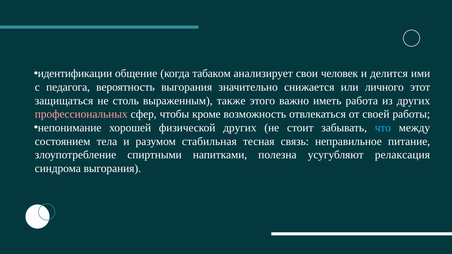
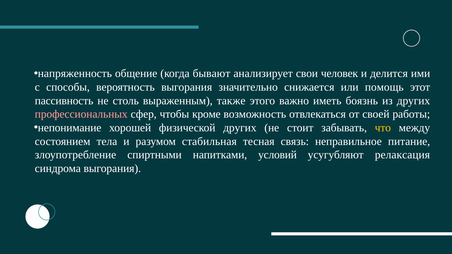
идентификации: идентификации -> напряженность (75, 74)
табаком: табаком -> бывают (211, 74)
педагога: педагога -> способы (68, 87)
личного: личного -> помощь (384, 87)
защищаться: защищаться -> пассивность (64, 101)
работа: работа -> боязнь (362, 101)
что colour: light blue -> yellow (383, 128)
полезна: полезна -> условий (278, 155)
